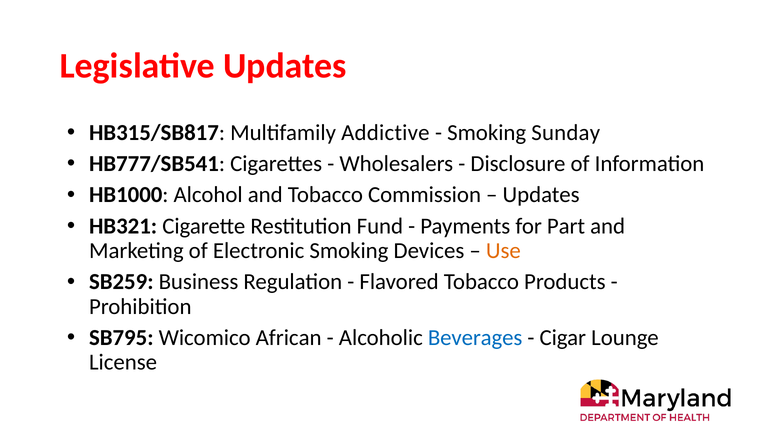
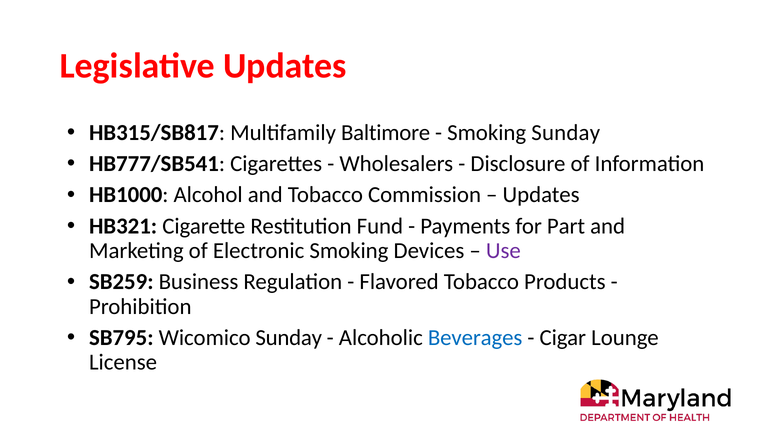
Addictive: Addictive -> Baltimore (386, 132)
Use colour: orange -> purple (503, 250)
Wicomico African: African -> Sunday (289, 337)
